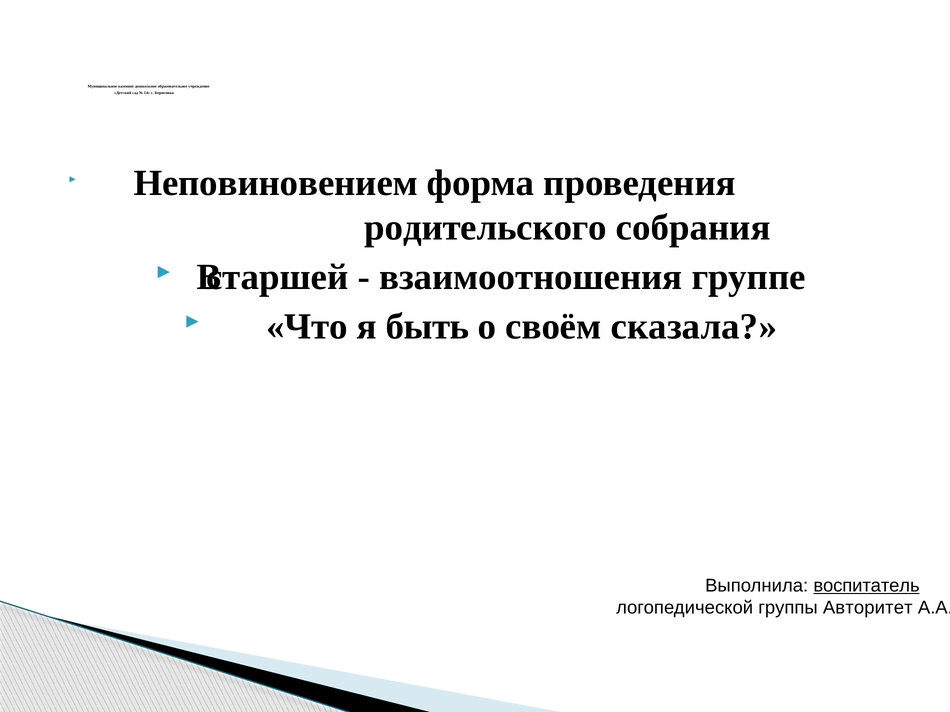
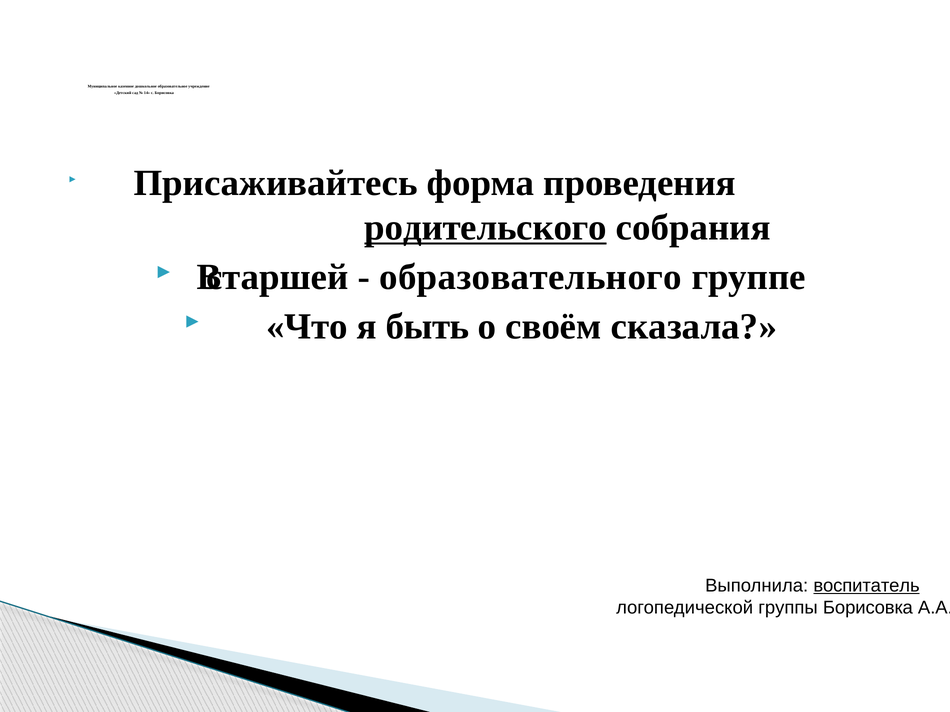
Неповиновением: Неповиновением -> Присаживайтесь (276, 183)
родительского underline: none -> present (486, 228)
взаимоотношения: взаимоотношения -> образовательного (531, 277)
группы Авторитет: Авторитет -> Борисовка (868, 608)
